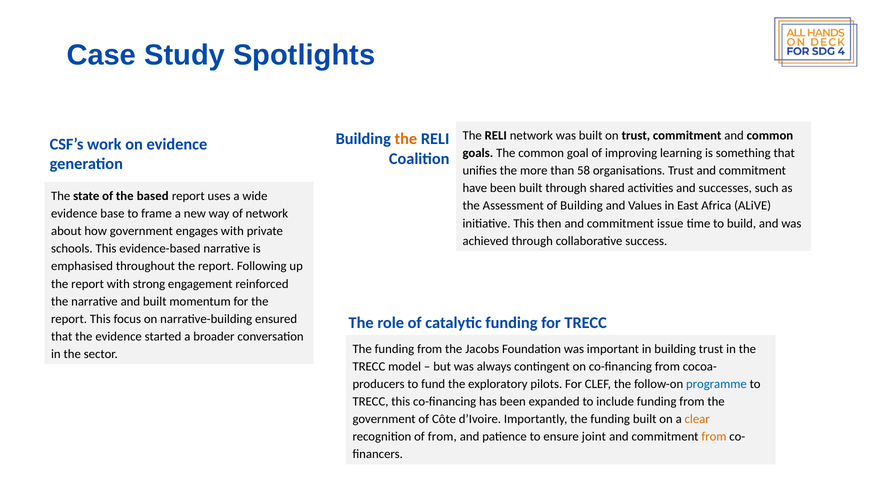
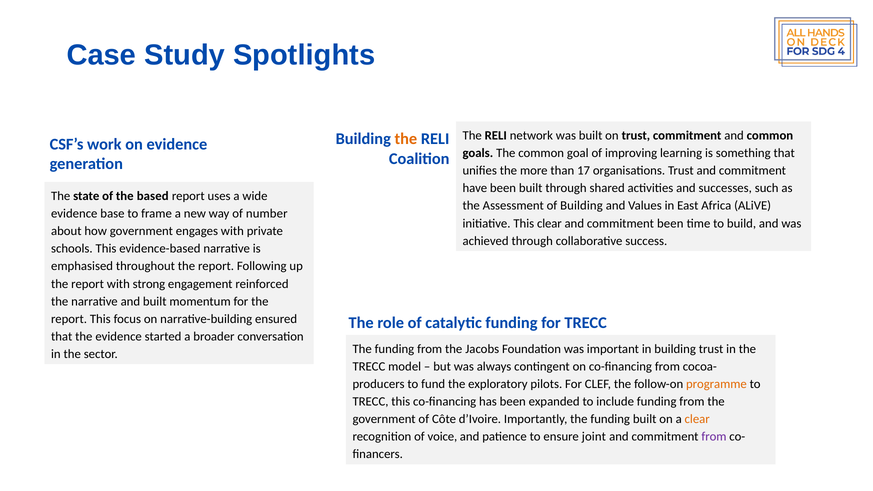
58: 58 -> 17 (584, 171)
of network: network -> number (267, 214)
This then: then -> clear (549, 223)
commitment issue: issue -> been (670, 223)
programme colour: blue -> orange (716, 384)
of from: from -> voice (442, 437)
from colour: orange -> purple (714, 437)
